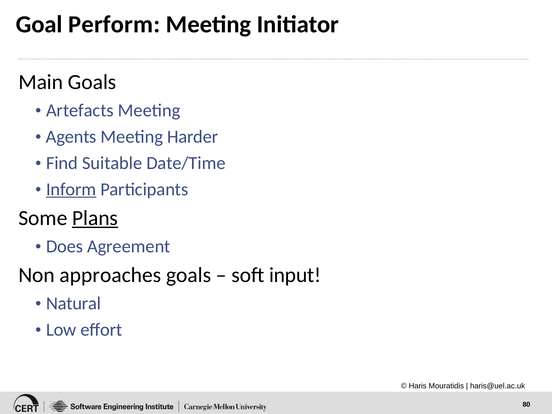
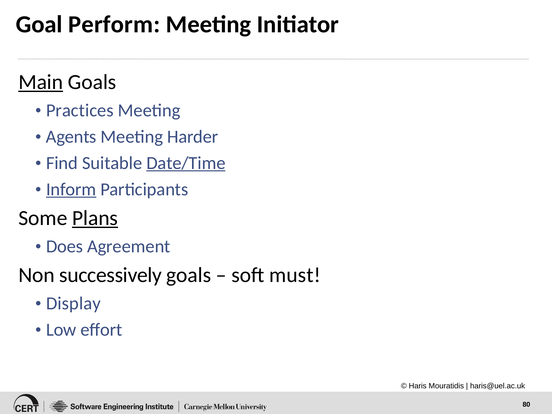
Main underline: none -> present (41, 82)
Artefacts: Artefacts -> Practices (80, 110)
Date/Time underline: none -> present (186, 163)
approaches: approaches -> successively (111, 275)
input: input -> must (295, 275)
Natural: Natural -> Display (73, 303)
